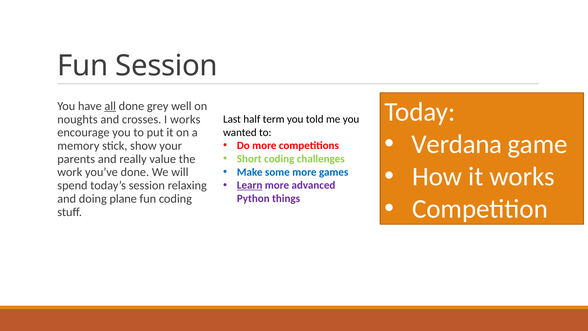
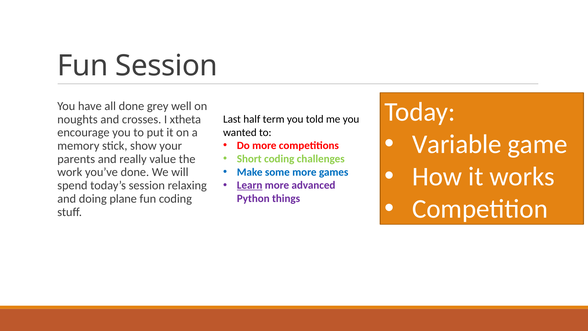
all underline: present -> none (110, 106)
I works: works -> xtheta (185, 119)
Verdana: Verdana -> Variable (457, 144)
